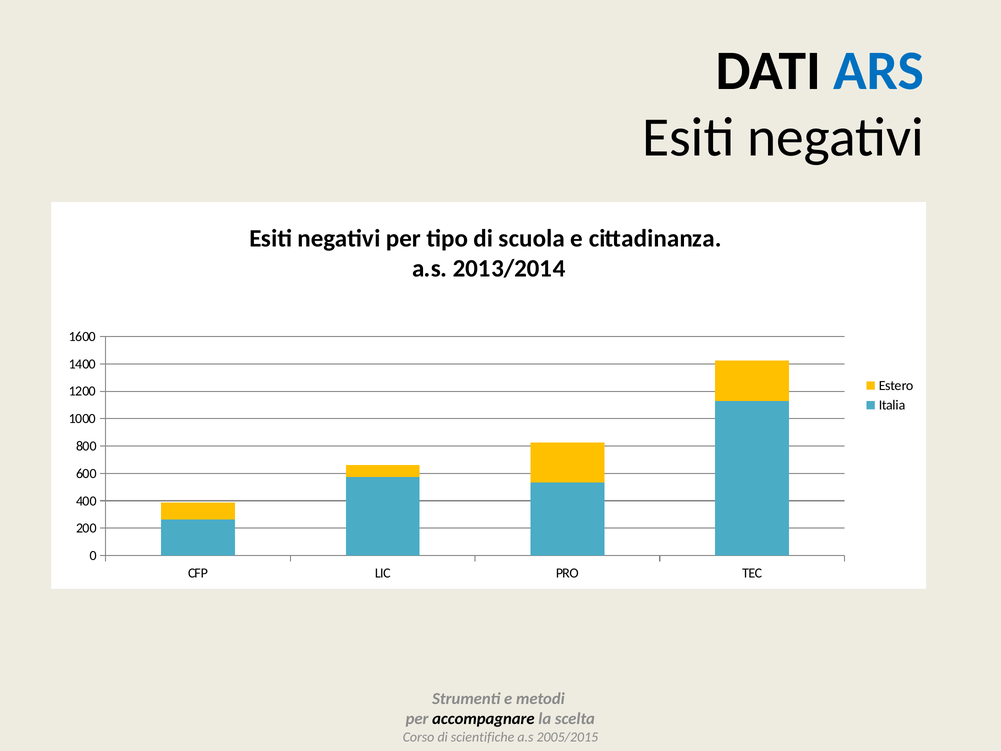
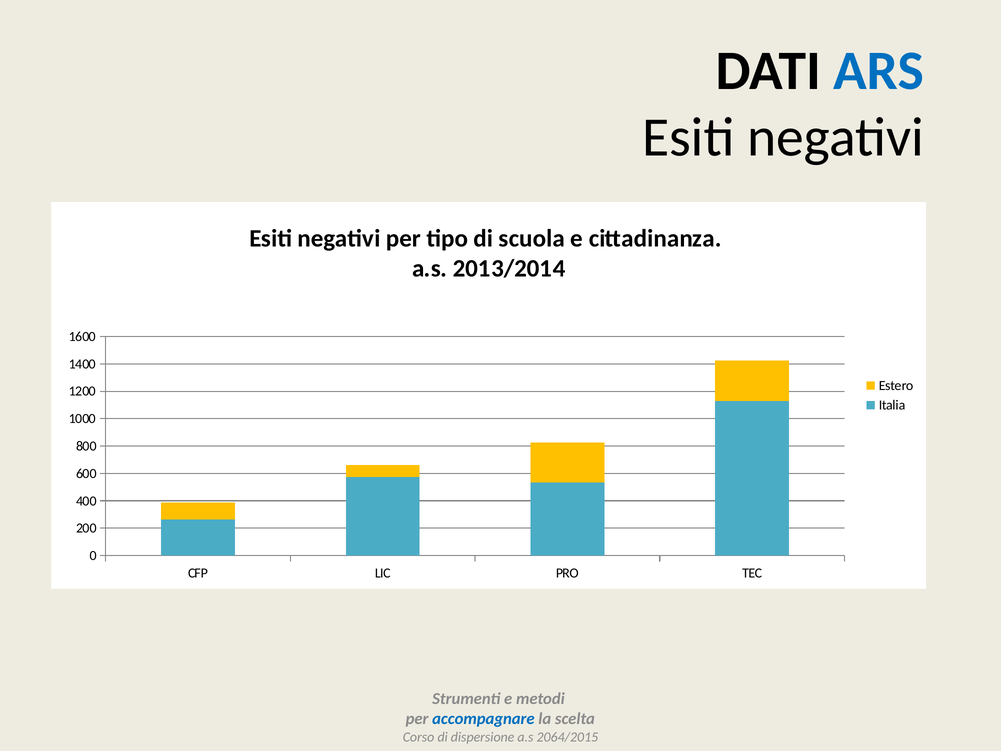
accompagnare colour: black -> blue (483, 719)
scientifiche: scientifiche -> dispersione (483, 737)
2005/2015: 2005/2015 -> 2064/2015 (567, 737)
